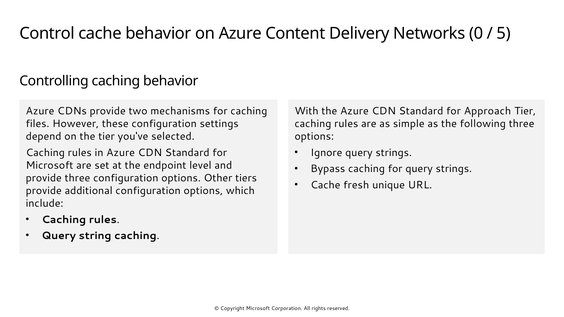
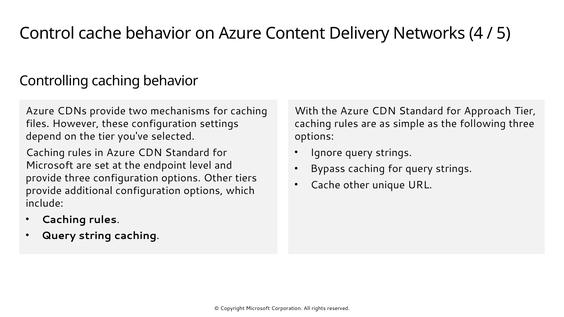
0: 0 -> 4 (476, 33)
Cache fresh: fresh -> other (356, 185)
